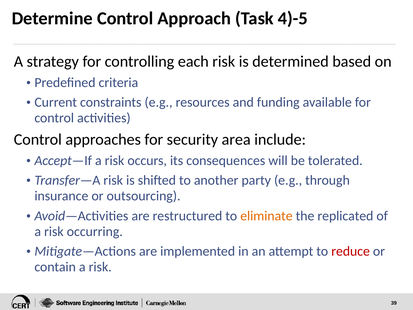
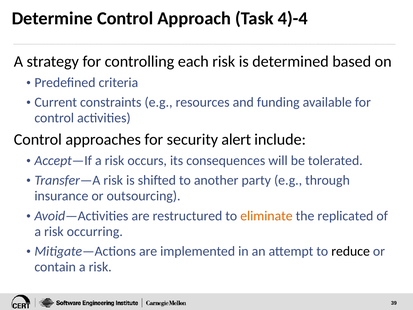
4)-5: 4)-5 -> 4)-4 (293, 18)
area: area -> alert (236, 139)
reduce colour: red -> black (351, 251)
